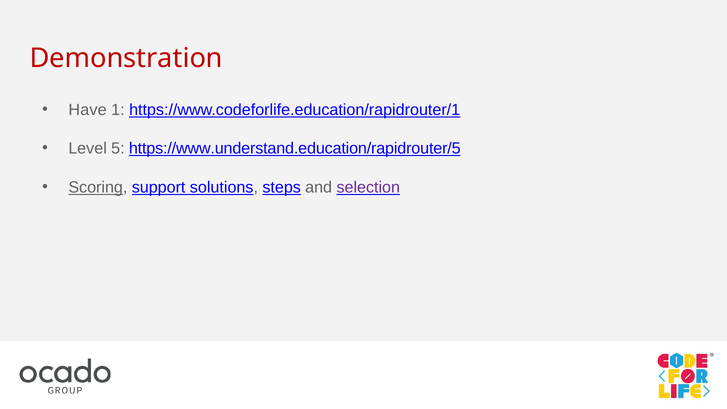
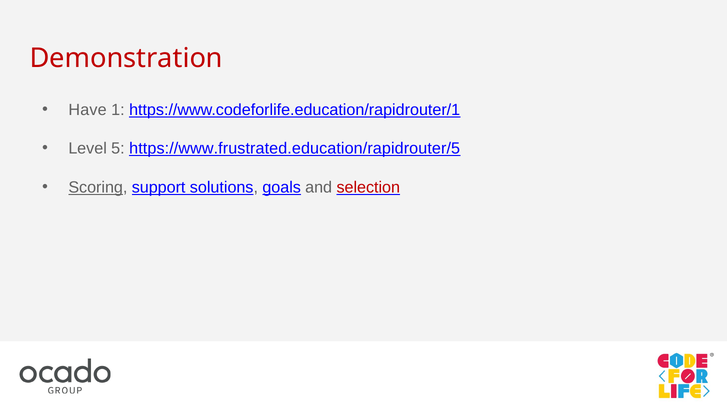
https://www.understand.education/rapidrouter/5: https://www.understand.education/rapidrouter/5 -> https://www.frustrated.education/rapidrouter/5 (295, 148)
steps: steps -> goals (282, 187)
selection colour: purple -> red (368, 187)
